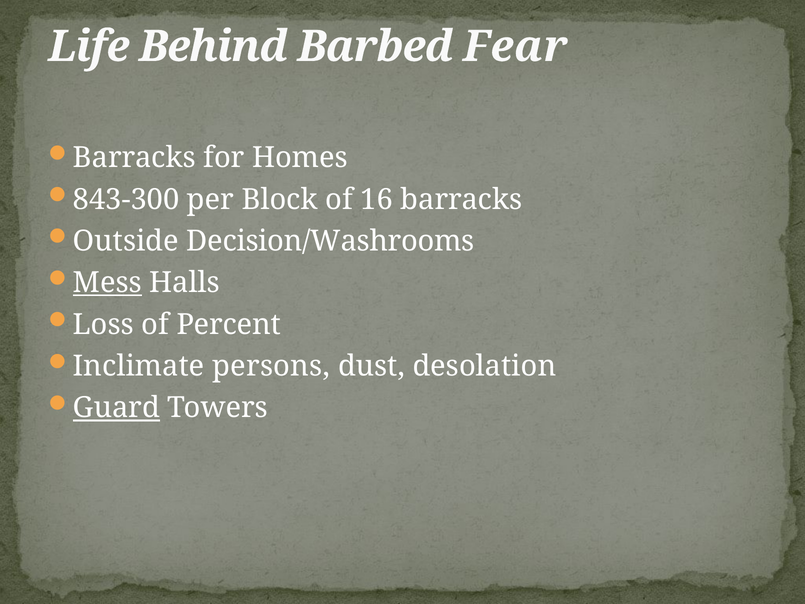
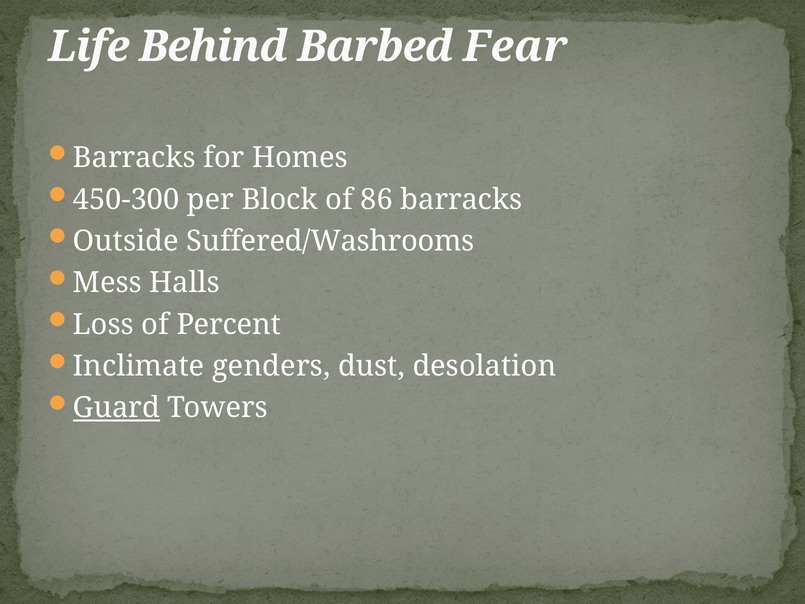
843-300: 843-300 -> 450-300 (126, 199)
16: 16 -> 86 (377, 199)
Decision/Washrooms: Decision/Washrooms -> Suffered/Washrooms (330, 241)
Mess underline: present -> none (107, 283)
persons: persons -> genders (271, 366)
